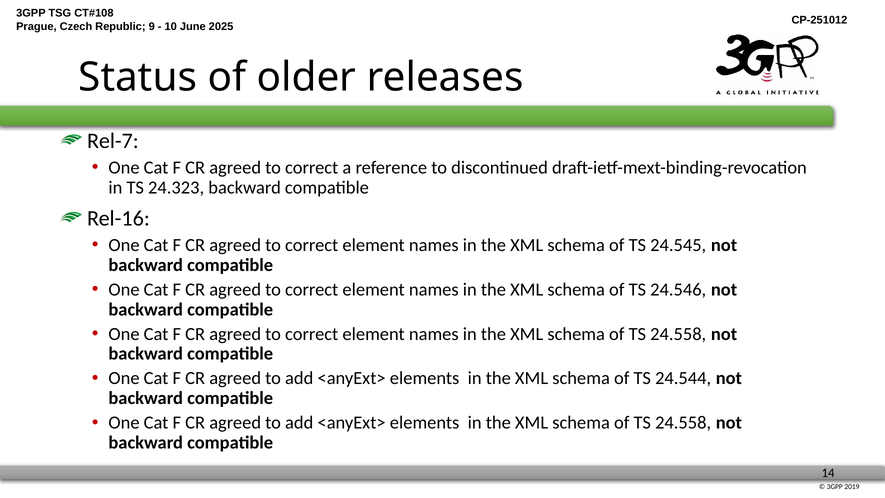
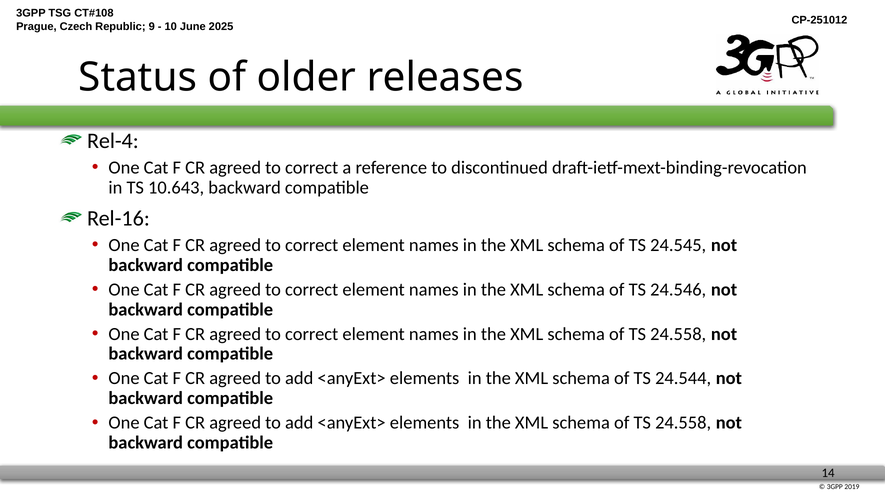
Rel-7: Rel-7 -> Rel-4 (113, 141)
24.323: 24.323 -> 10.643 (176, 187)
